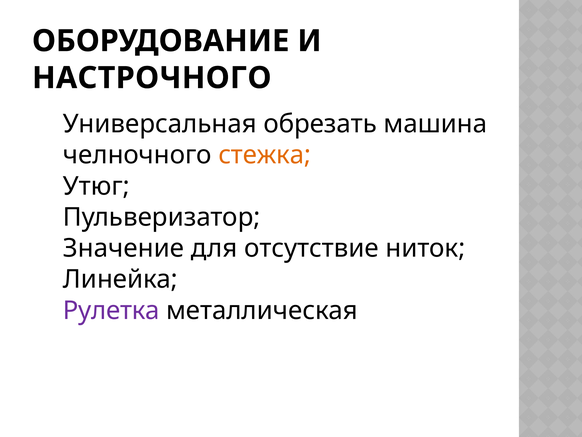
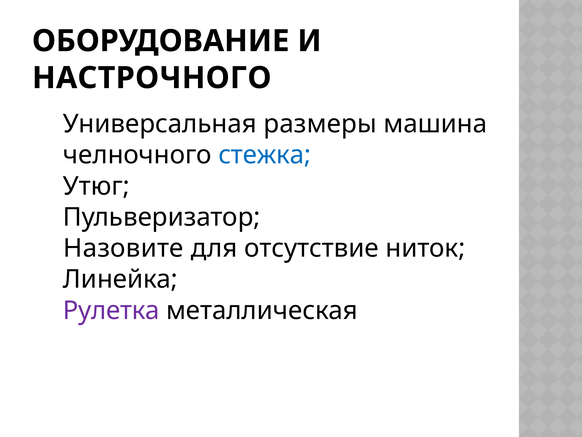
обрезать: обрезать -> размеры (320, 124)
стежка colour: orange -> blue (265, 155)
Значение: Значение -> Назовите (123, 248)
